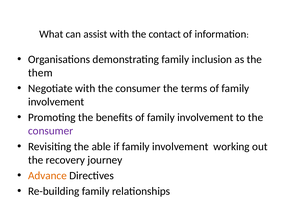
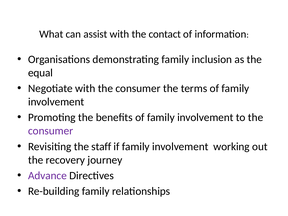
them: them -> equal (40, 73)
able: able -> staff (101, 147)
Advance colour: orange -> purple (47, 176)
